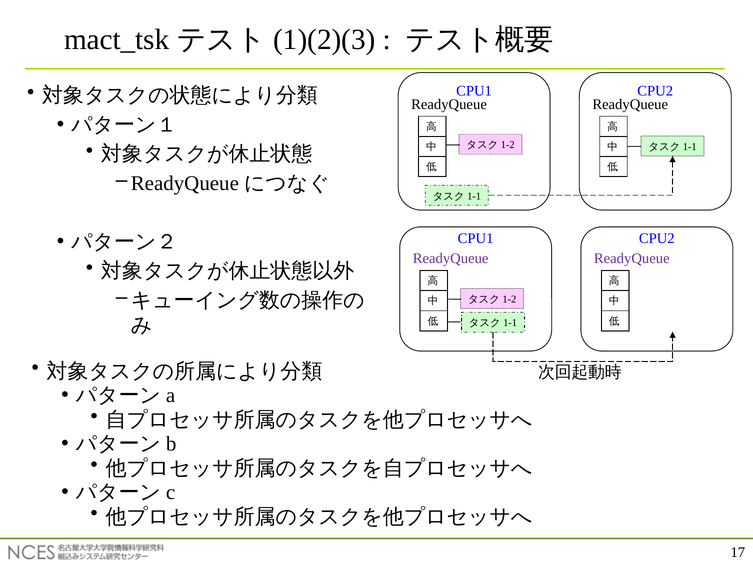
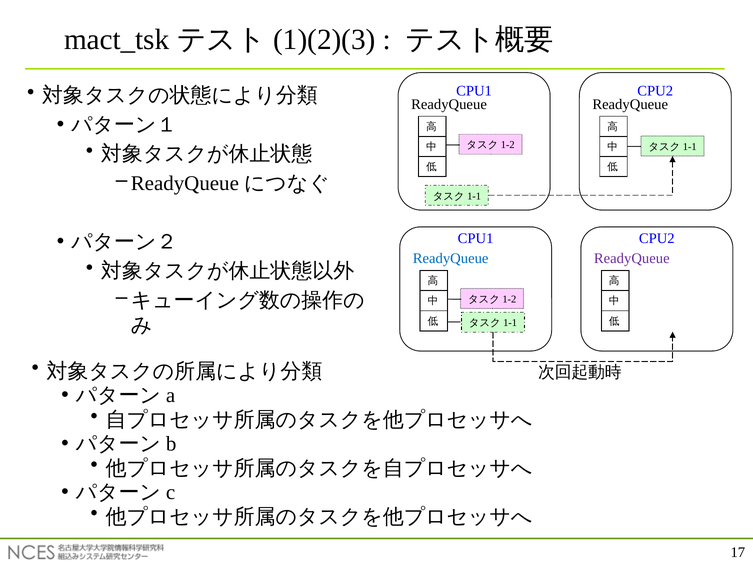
ReadyQueue colour: purple -> blue (451, 259)
